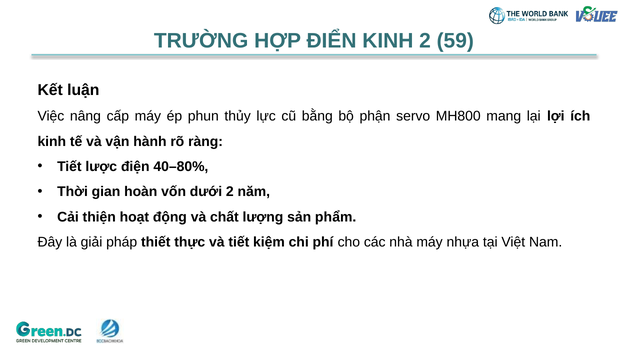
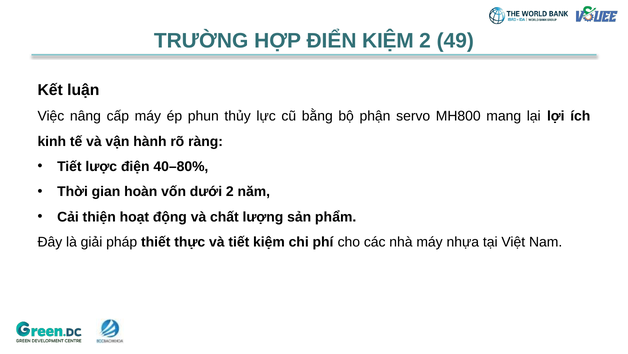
ĐIỂN KINH: KINH -> KIỆM (388, 41)
59: 59 -> 49 (455, 41)
